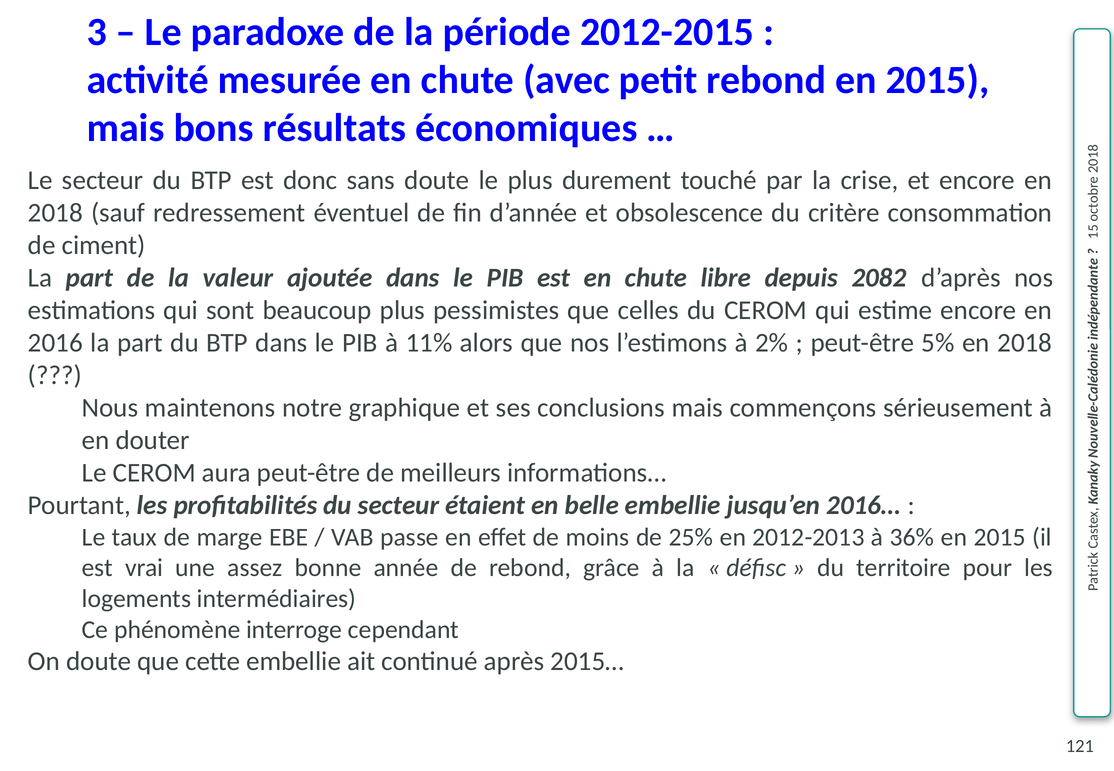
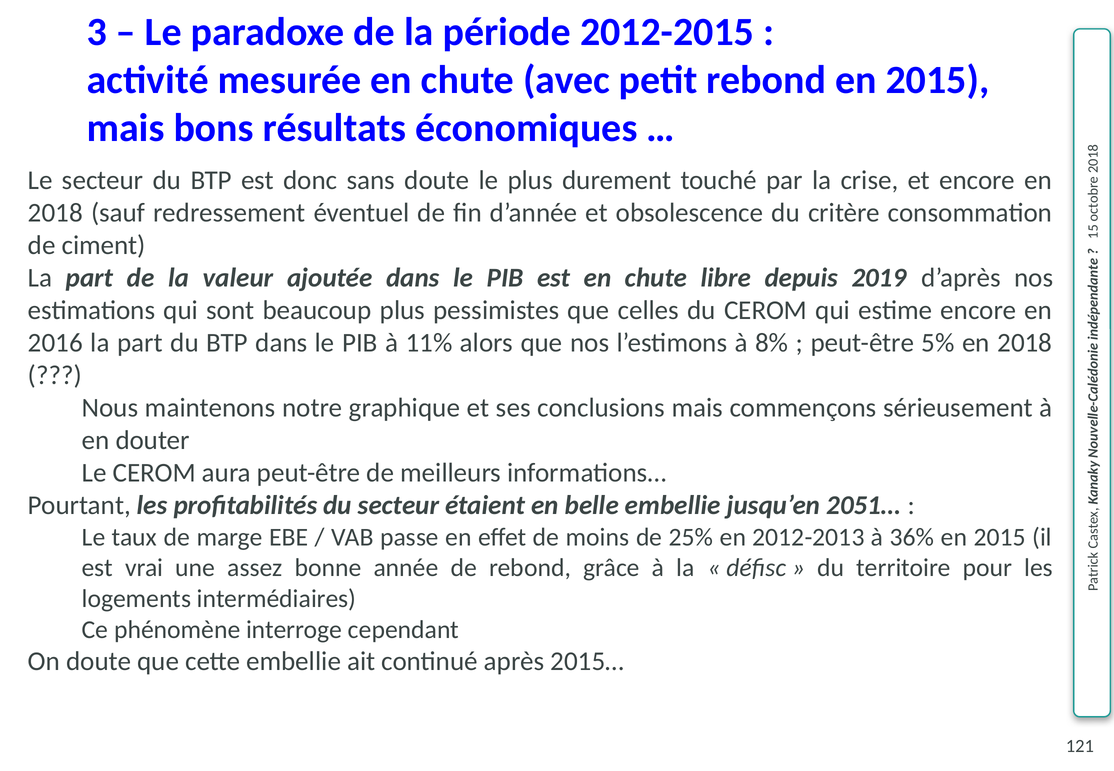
2082: 2082 -> 2019 (879, 278)
2%: 2% -> 8% (772, 343)
2016…: 2016… -> 2051… (863, 506)
